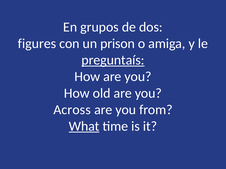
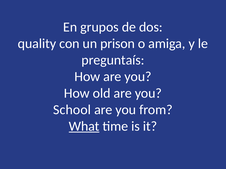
figures: figures -> quality (37, 44)
preguntaís underline: present -> none (113, 60)
Across: Across -> School (72, 110)
